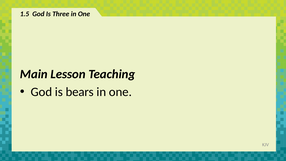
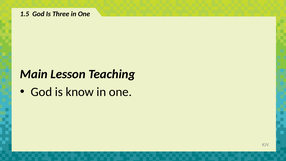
bears: bears -> know (80, 92)
